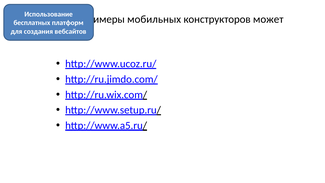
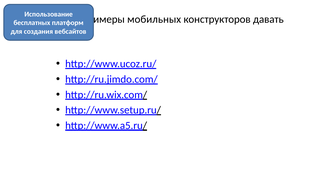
может: может -> давать (268, 19)
